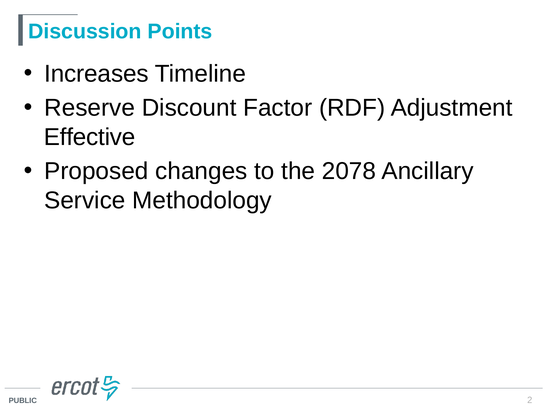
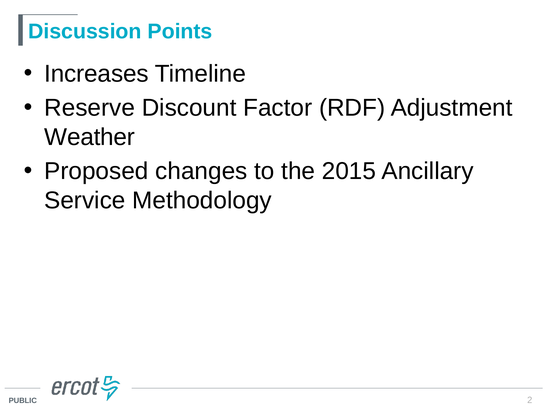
Effective: Effective -> Weather (90, 137)
2078: 2078 -> 2015 (349, 171)
